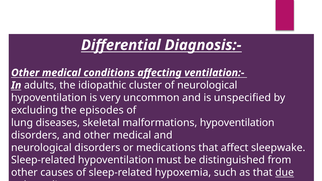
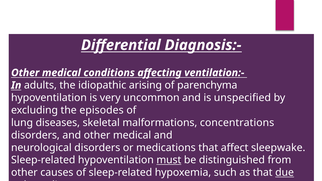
cluster: cluster -> arising (145, 85)
of neurological: neurological -> parenchyma (207, 85)
malformations hypoventilation: hypoventilation -> concentrations (237, 123)
must underline: none -> present (169, 160)
